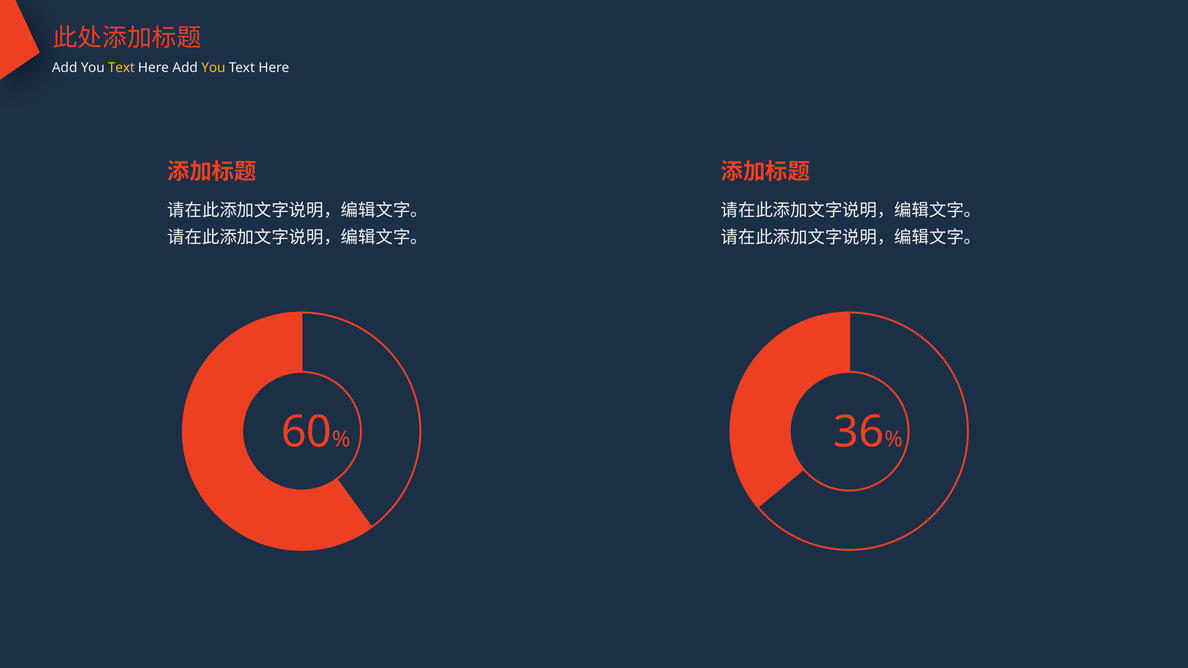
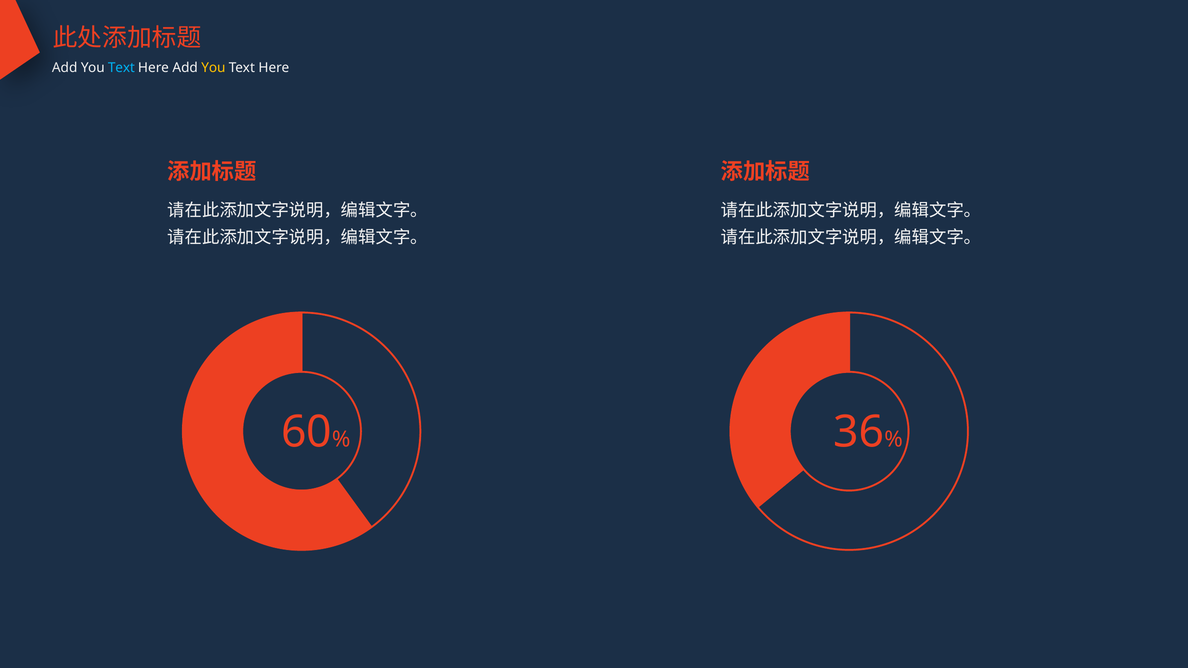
Text colour: yellow -> light blue (121, 68)
